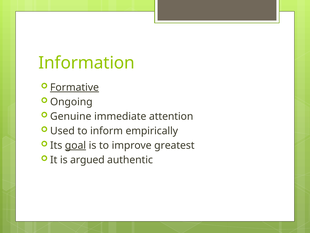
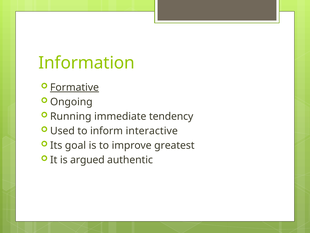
Genuine: Genuine -> Running (71, 116)
attention: attention -> tendency (171, 116)
empirically: empirically -> interactive (152, 131)
goal underline: present -> none (75, 145)
